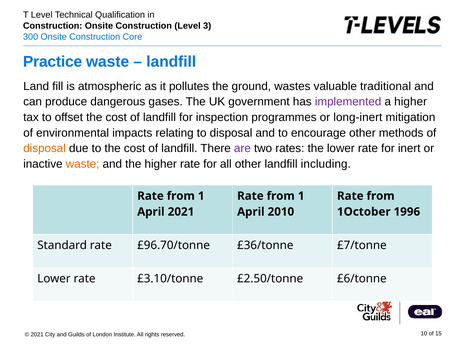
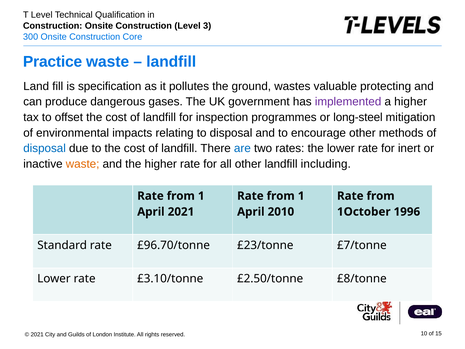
atmospheric: atmospheric -> specification (110, 86)
traditional: traditional -> protecting (386, 86)
long-inert: long-inert -> long-steel (358, 117)
disposal colour: orange -> blue (45, 148)
are colour: purple -> blue (242, 148)
£36/tonne: £36/tonne -> £23/tonne (265, 245)
£6/tonne: £6/tonne -> £8/tonne (362, 279)
